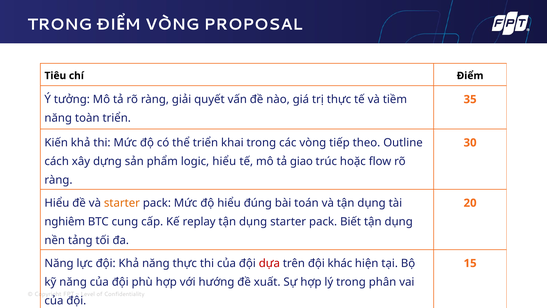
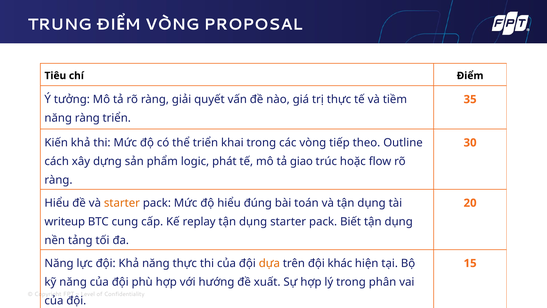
TRONG: TRONG -> TRUNG (60, 24)
năng toàn: toàn -> ràng (87, 118)
logic hiểu: hiểu -> phát (224, 161)
nghiêm: nghiêm -> writeup (65, 222)
dựa colour: red -> orange (269, 263)
